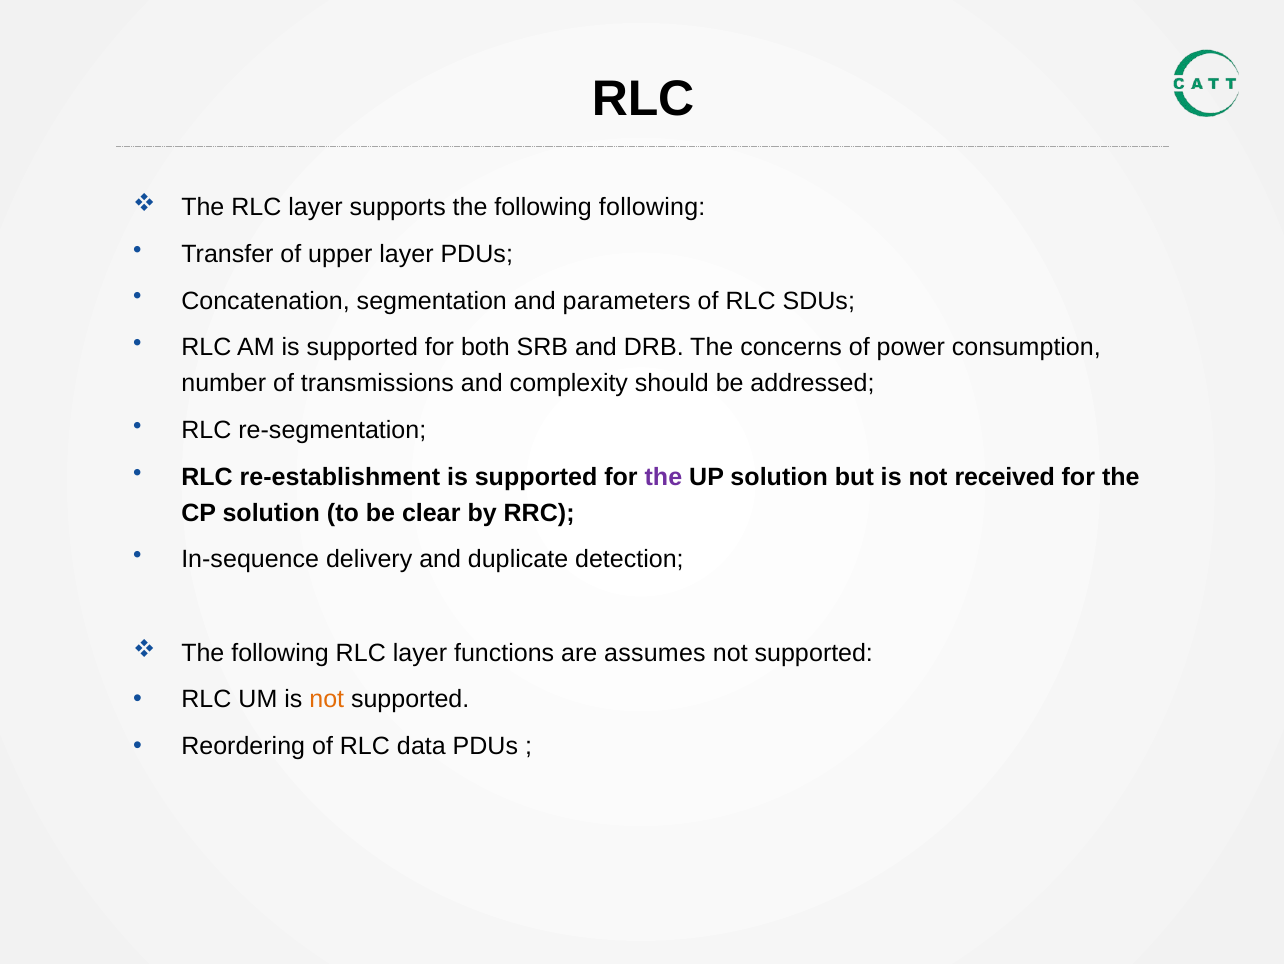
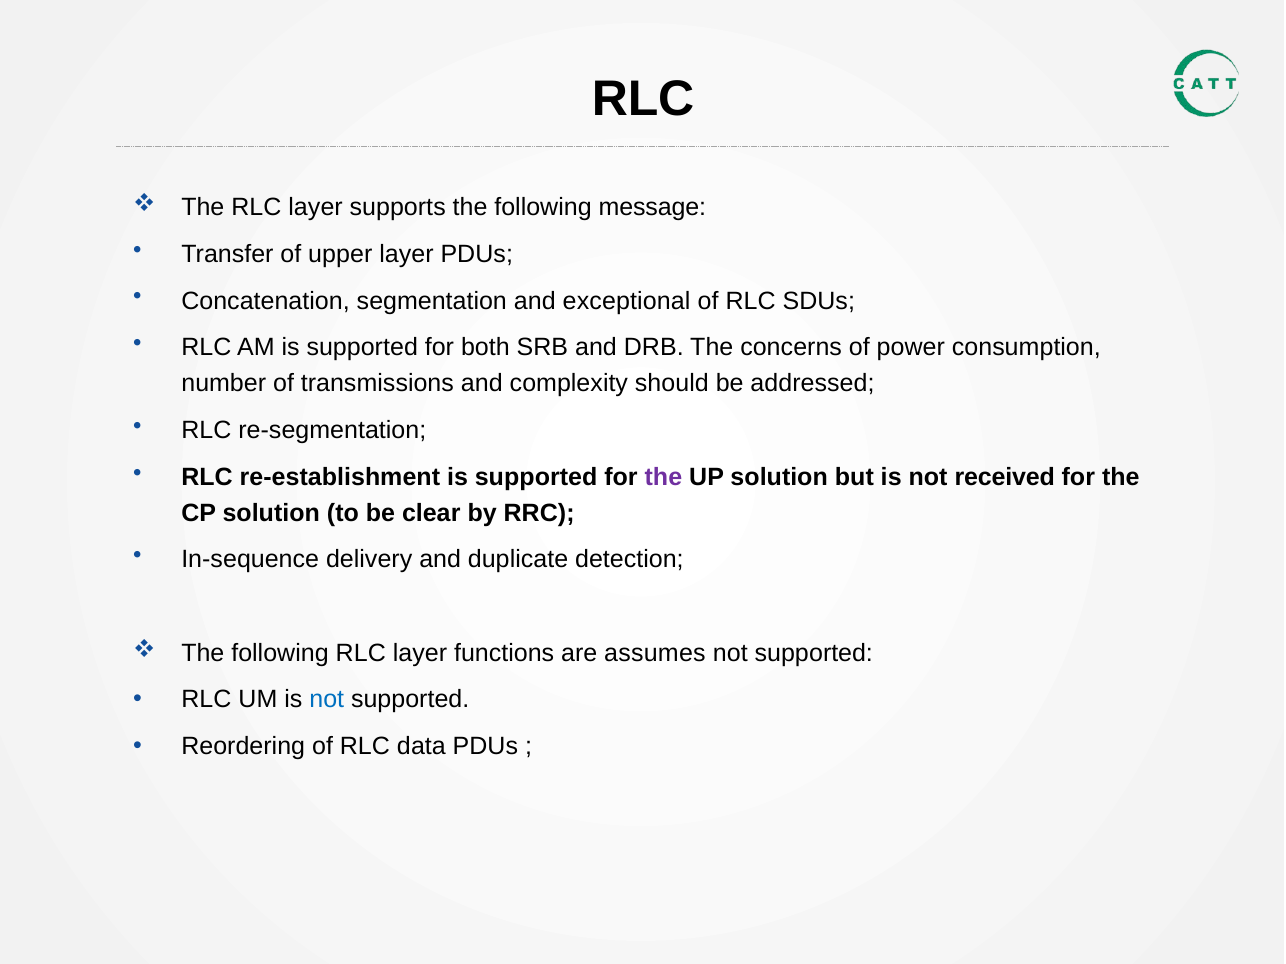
following following: following -> message (652, 207)
parameters: parameters -> exceptional (627, 301)
not colour: orange -> blue (327, 700)
